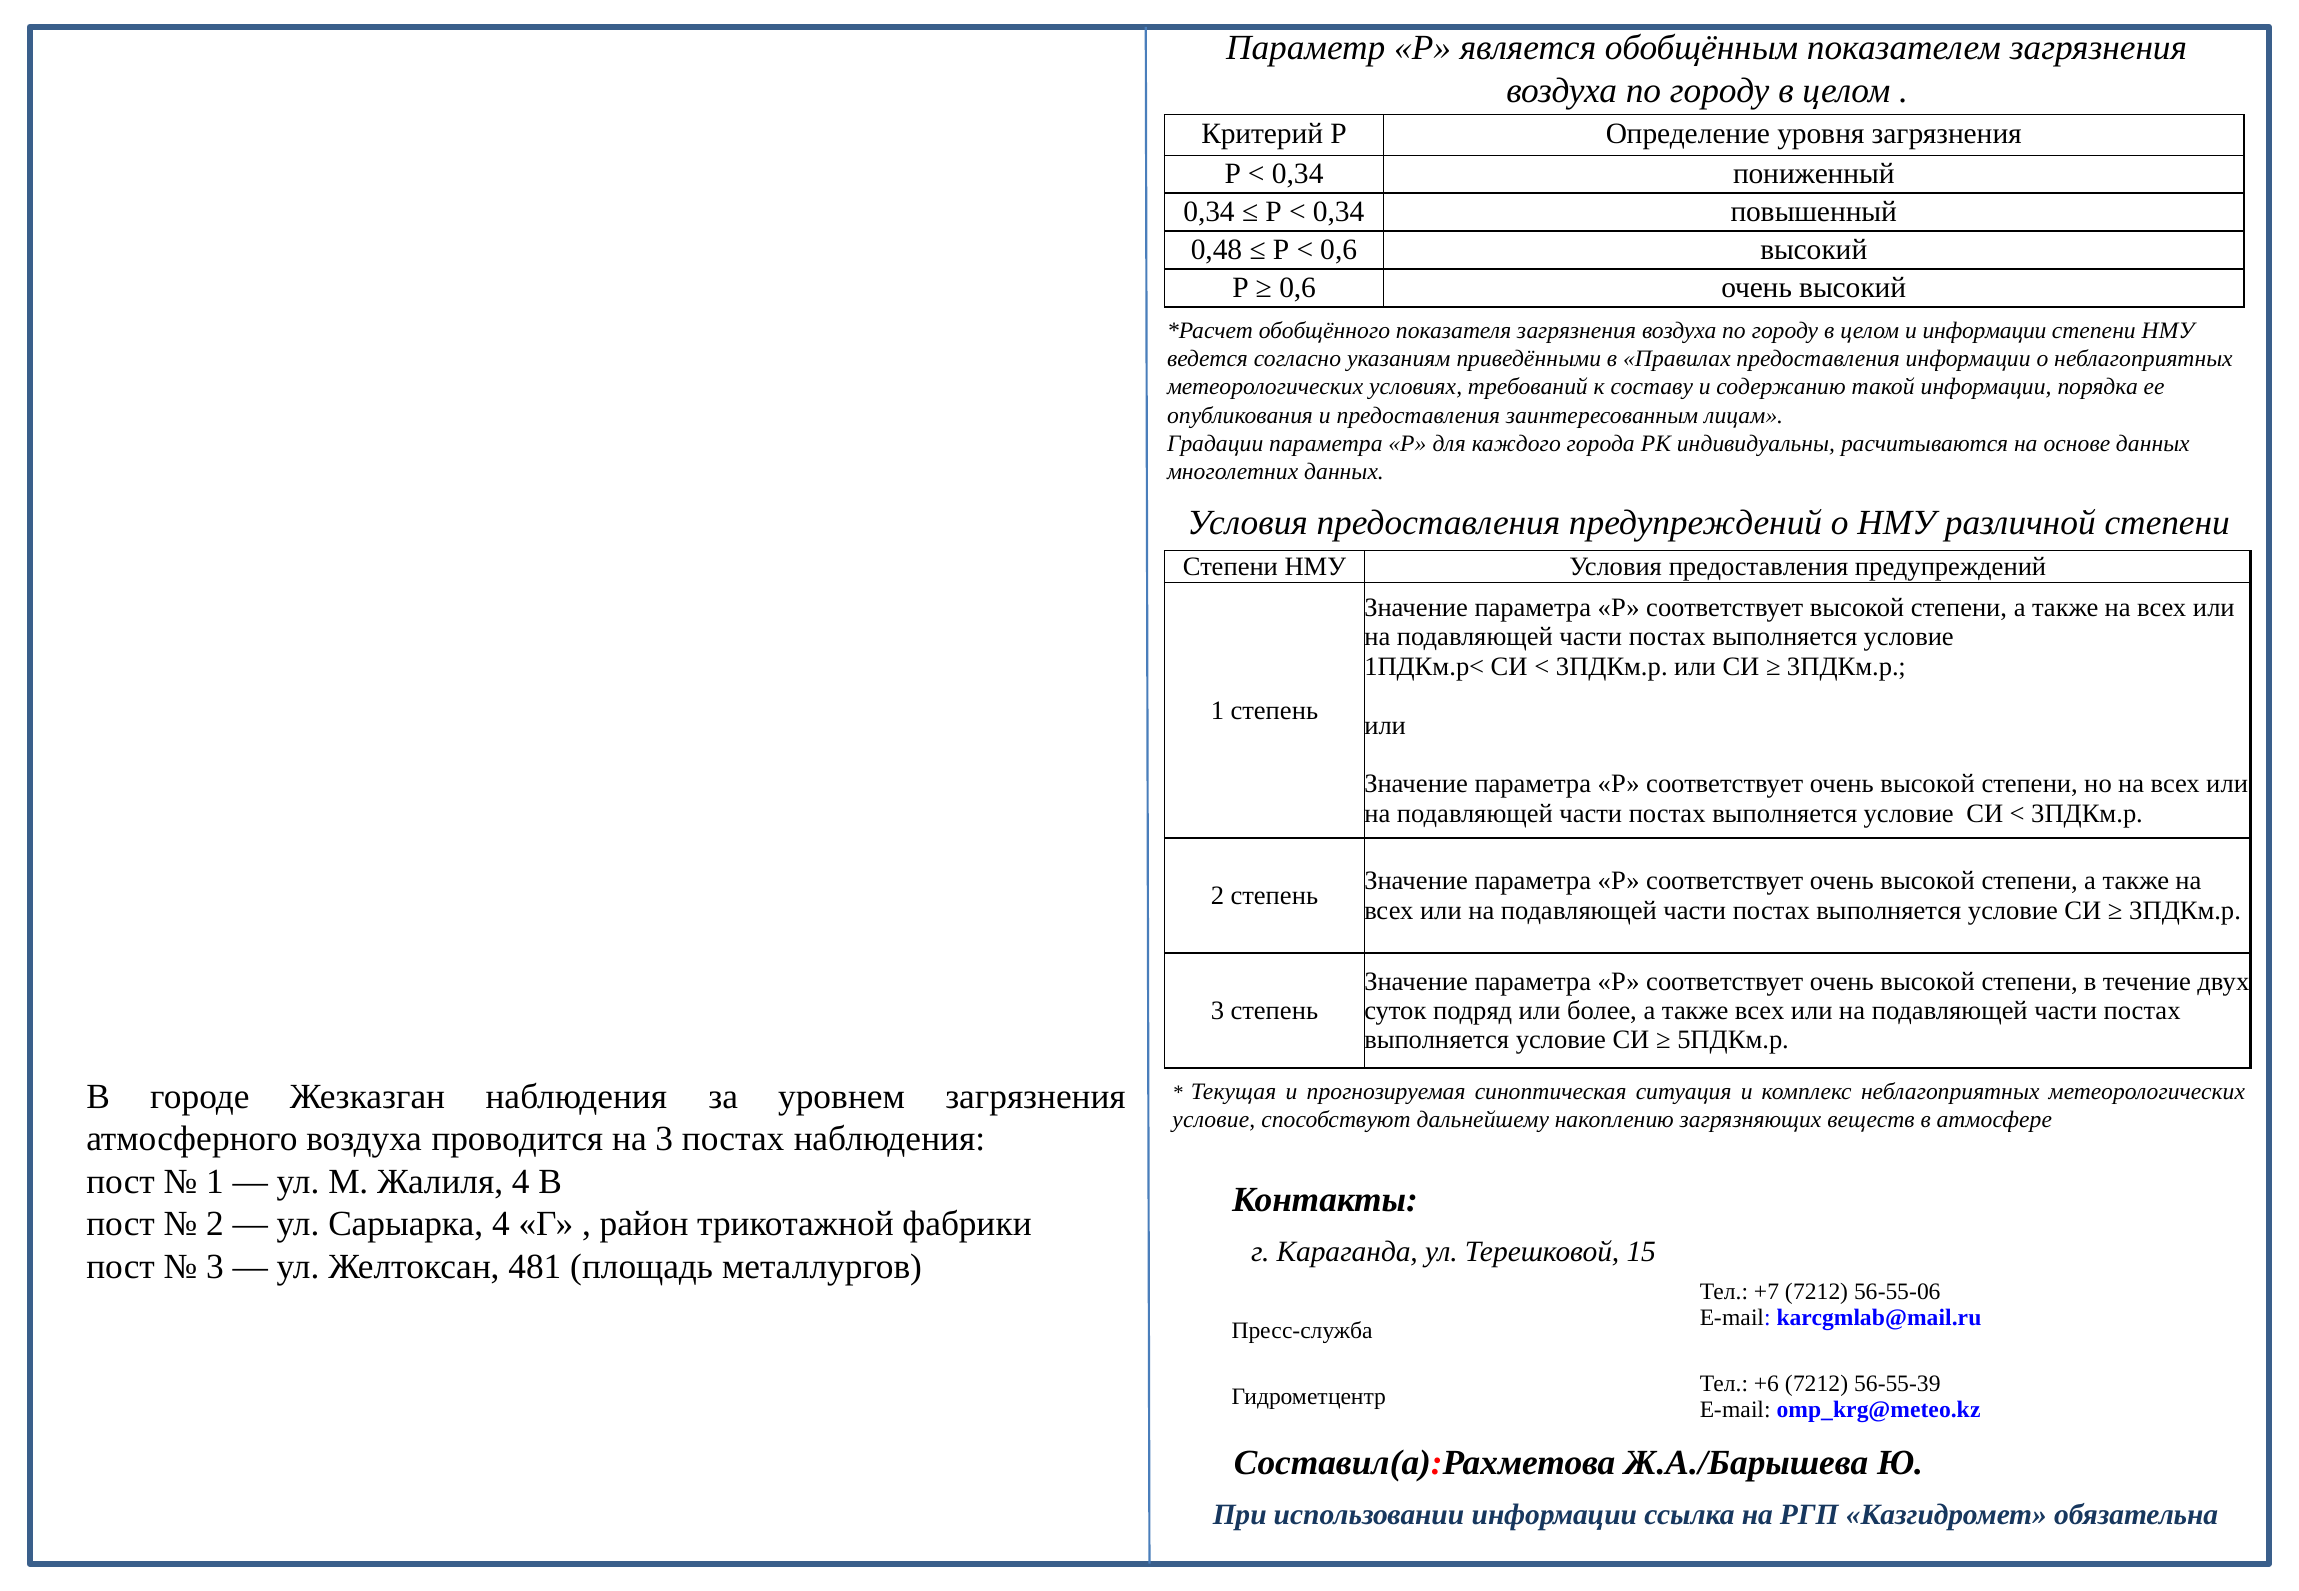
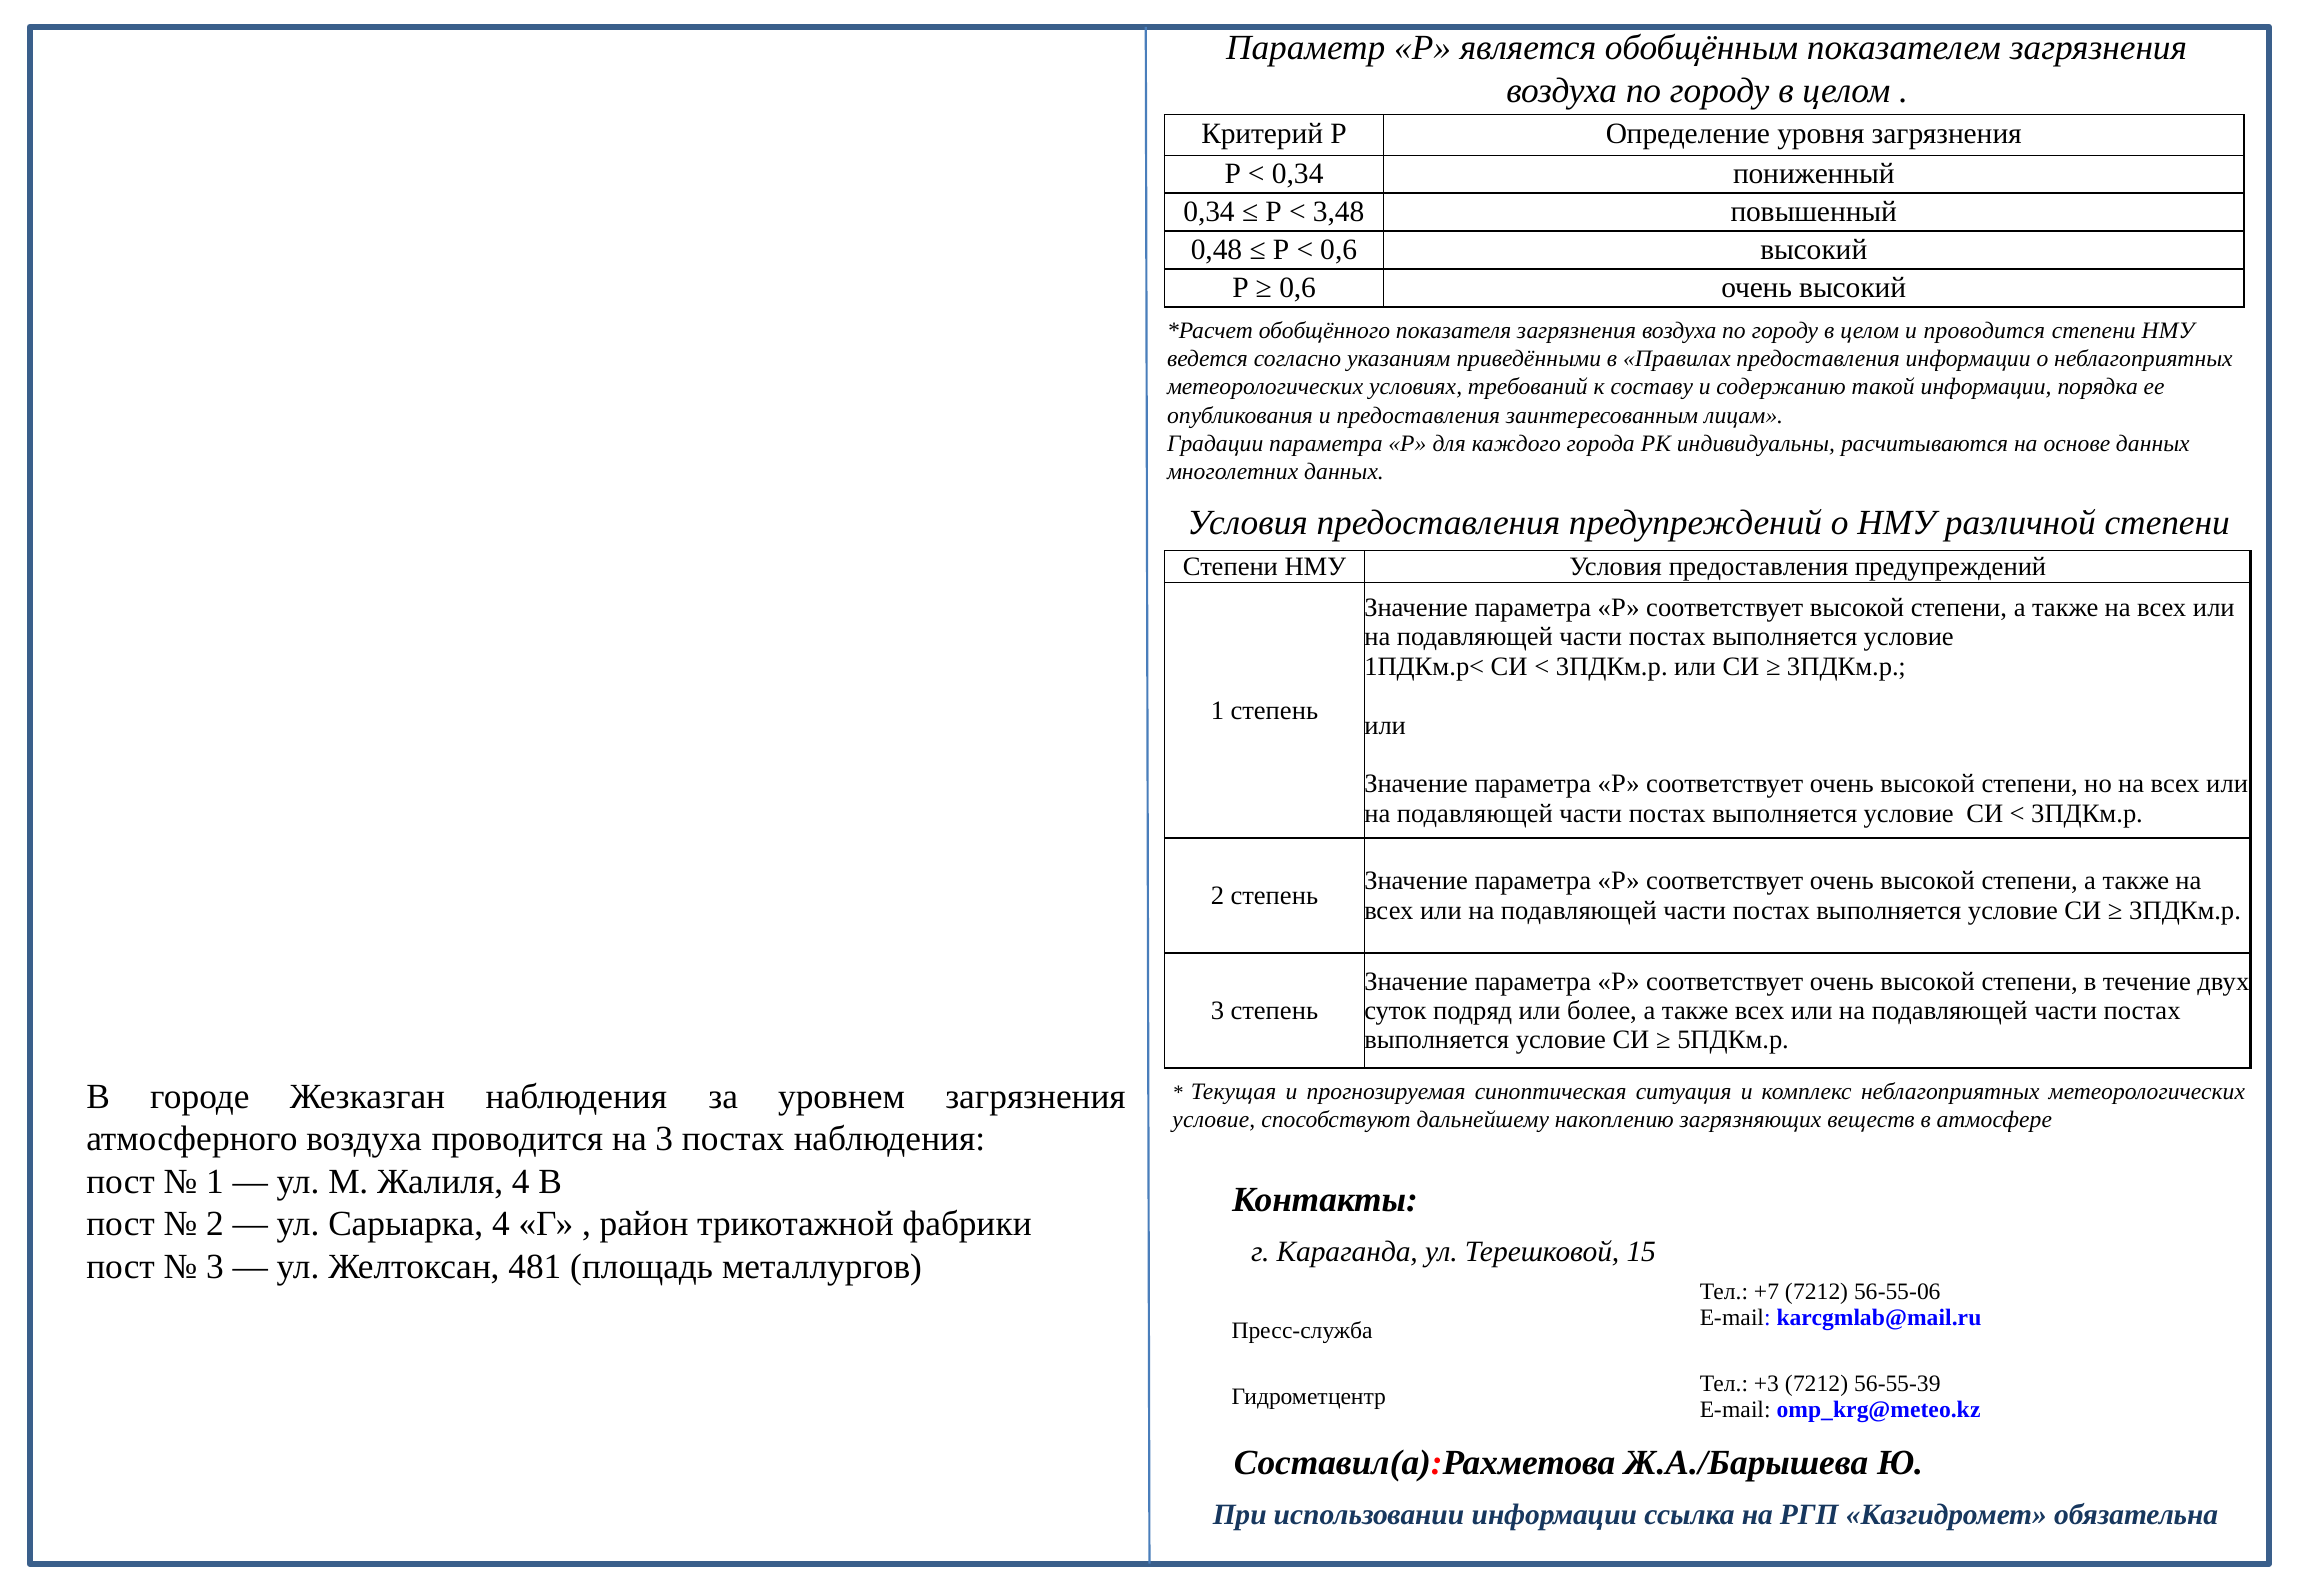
0,34: 0,34 -> 3,48 (1339, 212)
и информации: информации -> проводится (1984, 331)
+6: +6 -> +3 (1766, 1384)
